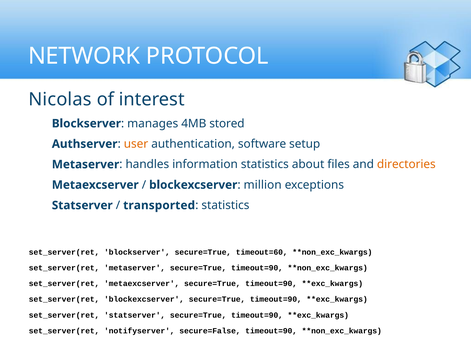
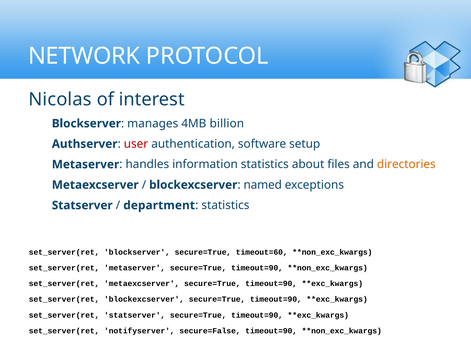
stored: stored -> billion (227, 123)
user colour: orange -> red (136, 144)
million: million -> named (263, 184)
transported: transported -> department (159, 205)
